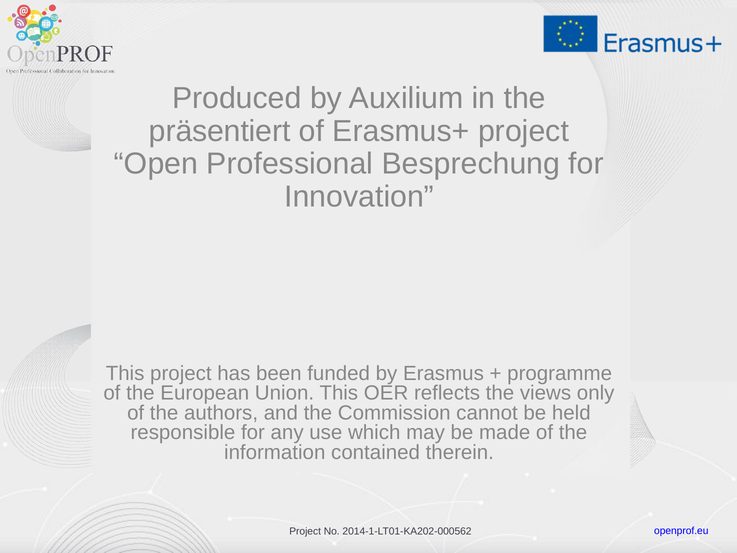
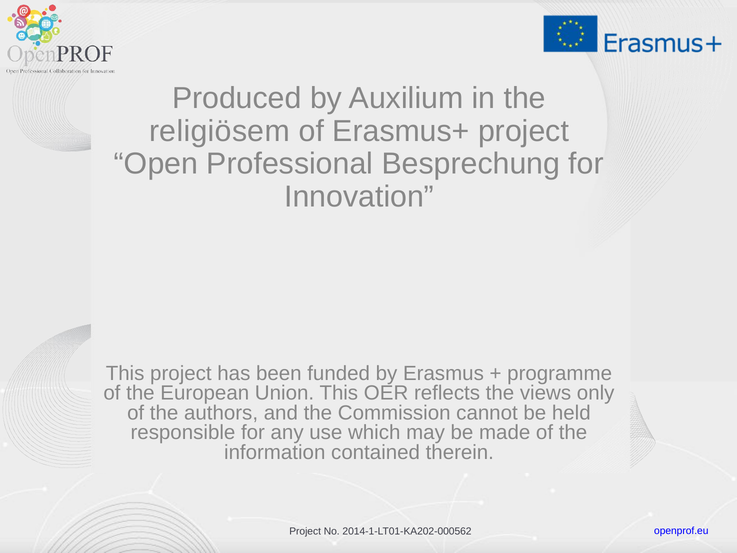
präsentiert: präsentiert -> religiösem (219, 131)
